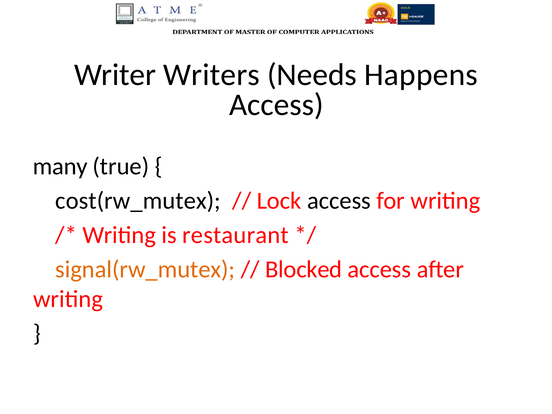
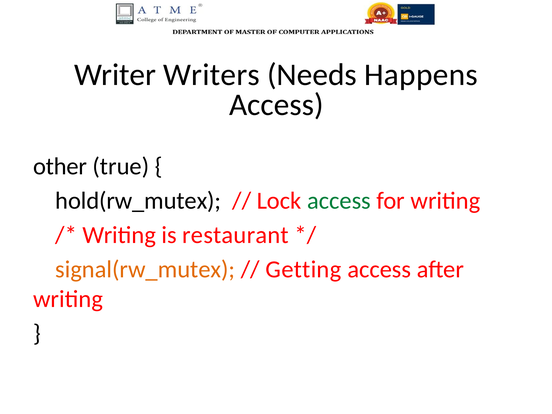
many: many -> other (60, 166)
cost(rw_mutex: cost(rw_mutex -> hold(rw_mutex (138, 201)
access colour: black -> green (339, 201)
Blocked: Blocked -> Getting (303, 269)
